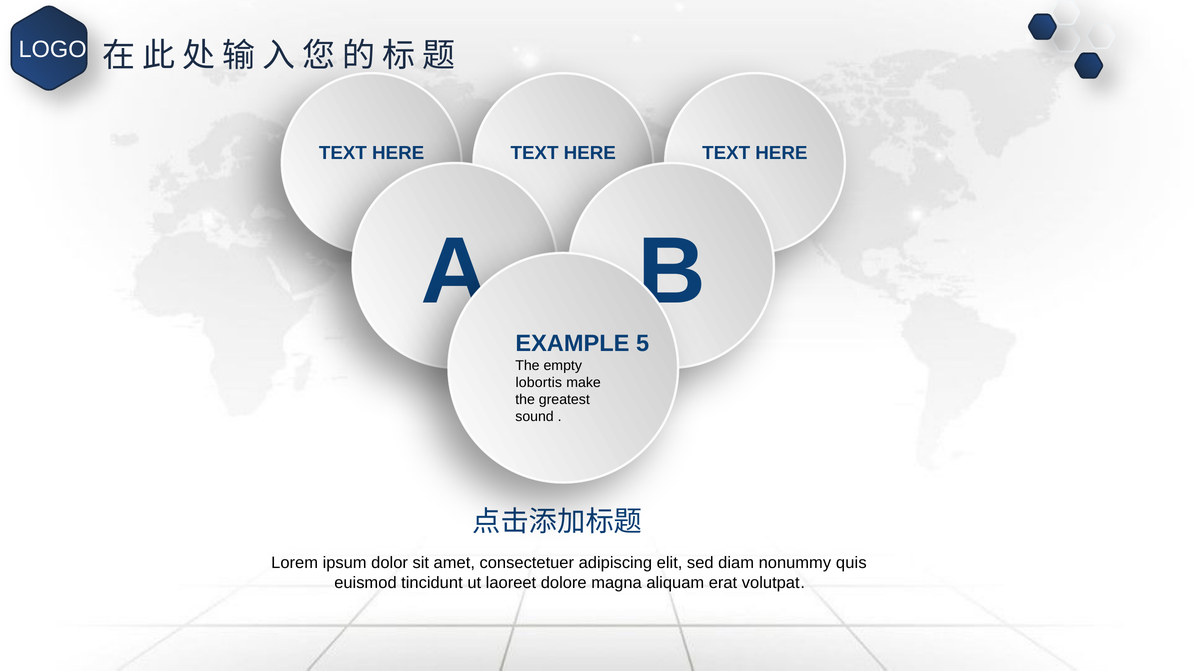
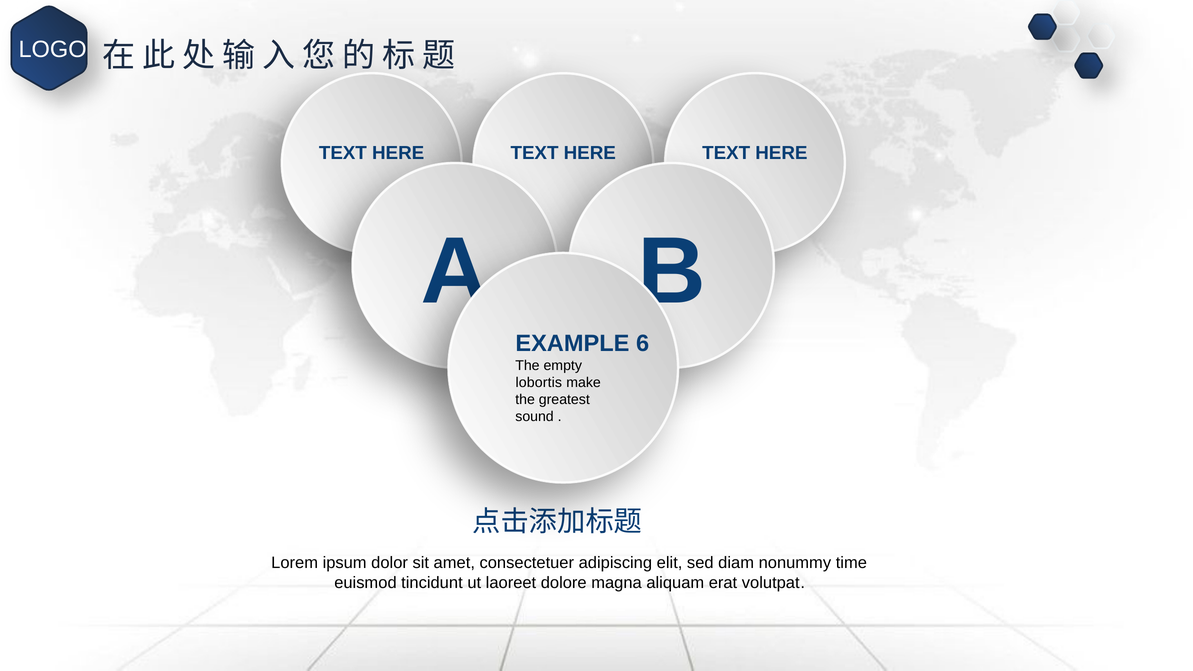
5: 5 -> 6 (643, 343)
quis: quis -> time (851, 563)
